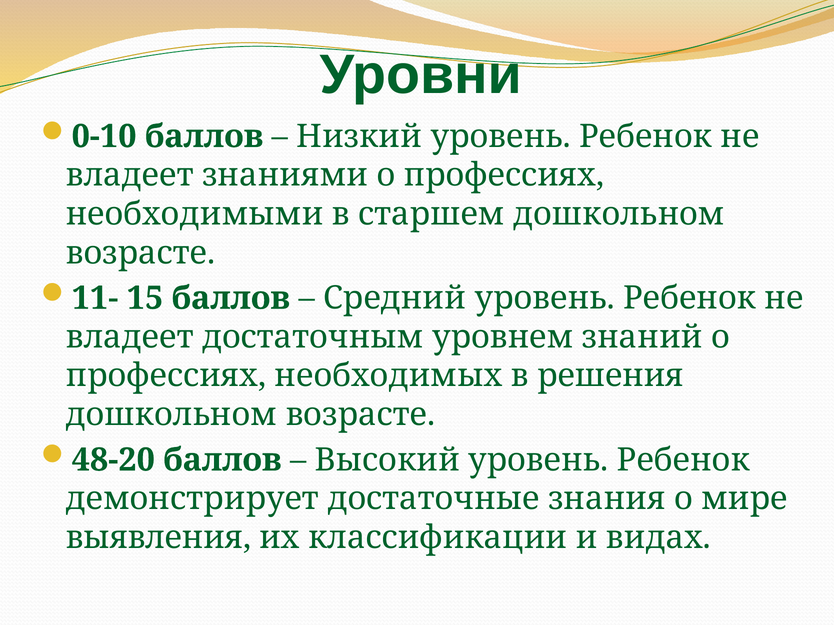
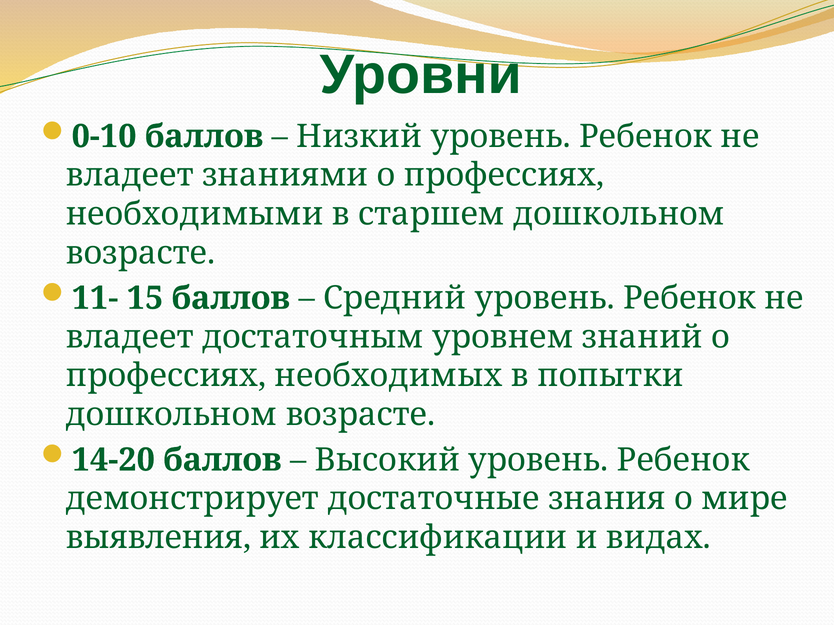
решения: решения -> попытки (610, 376)
48-20: 48-20 -> 14-20 (113, 460)
